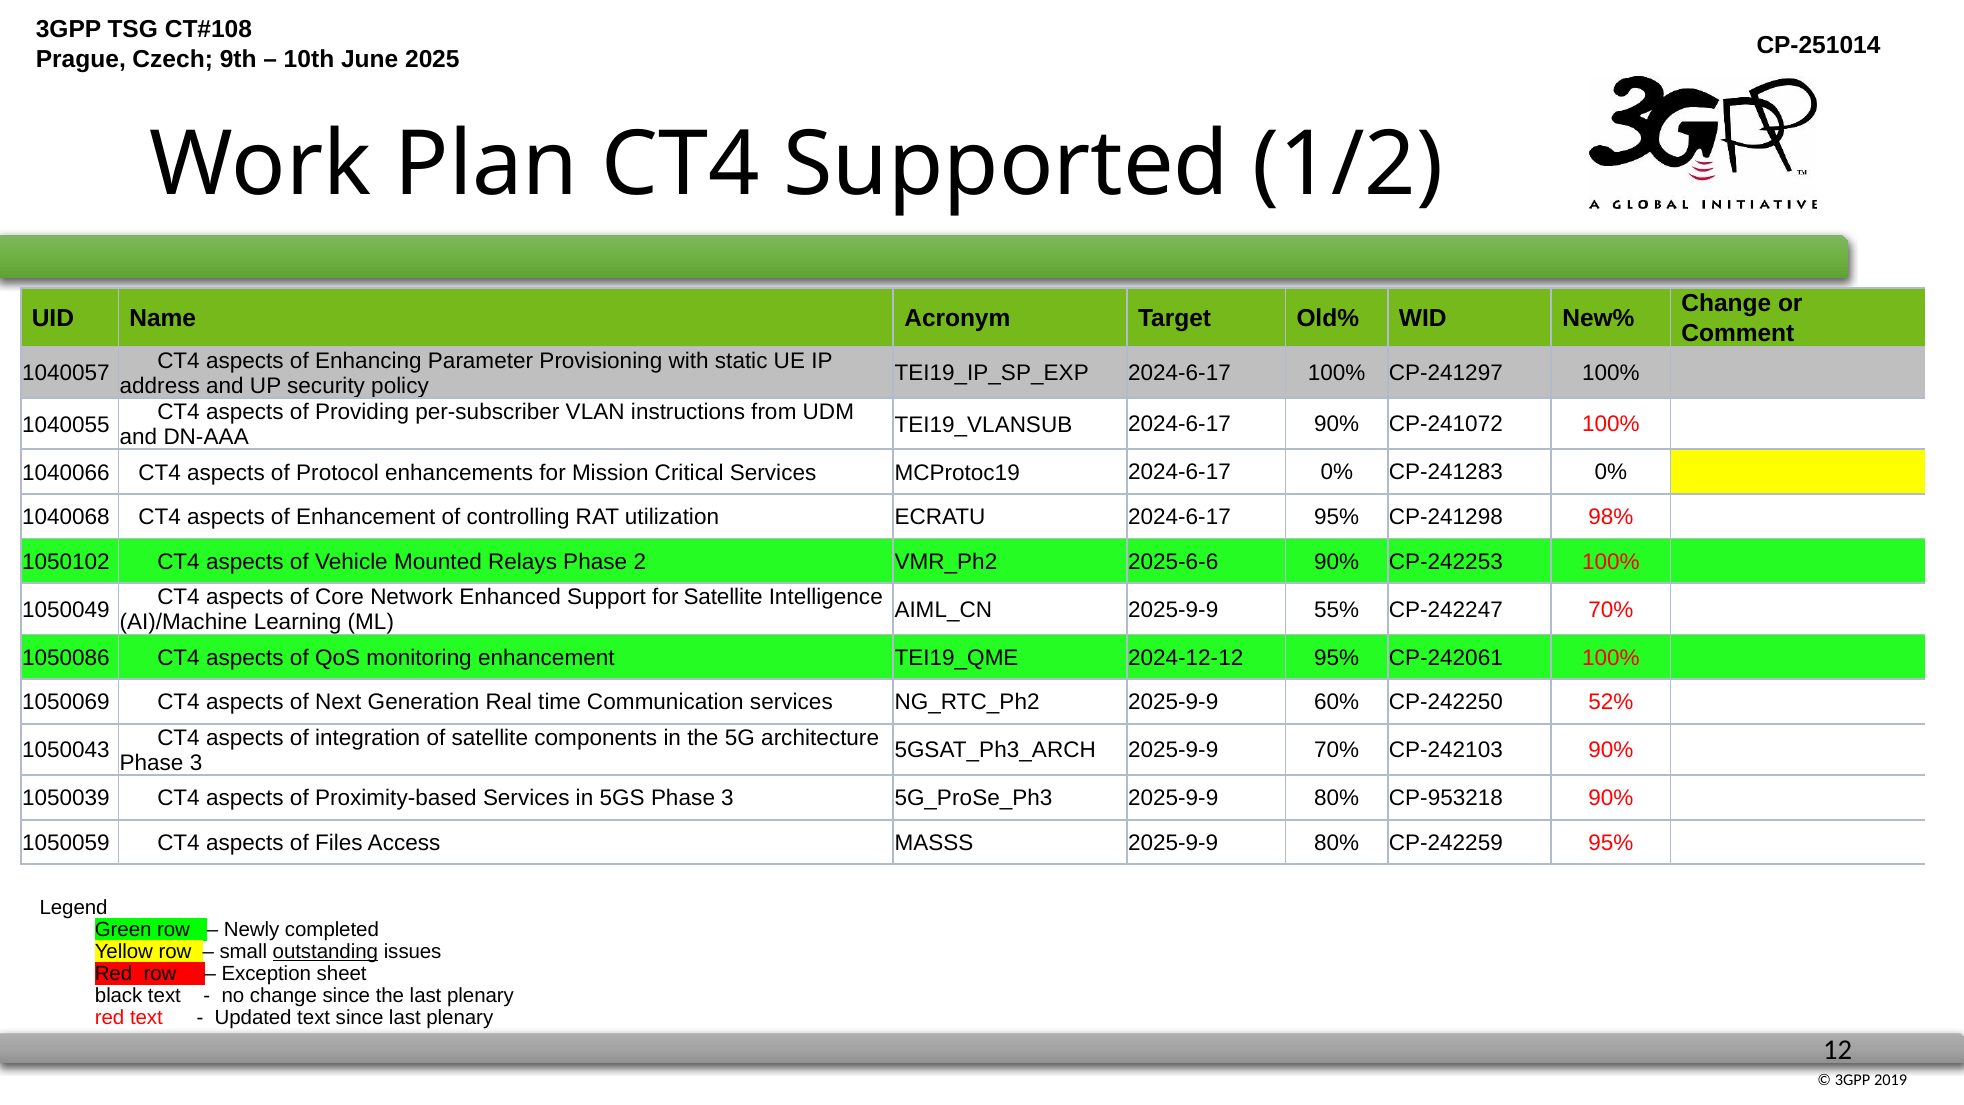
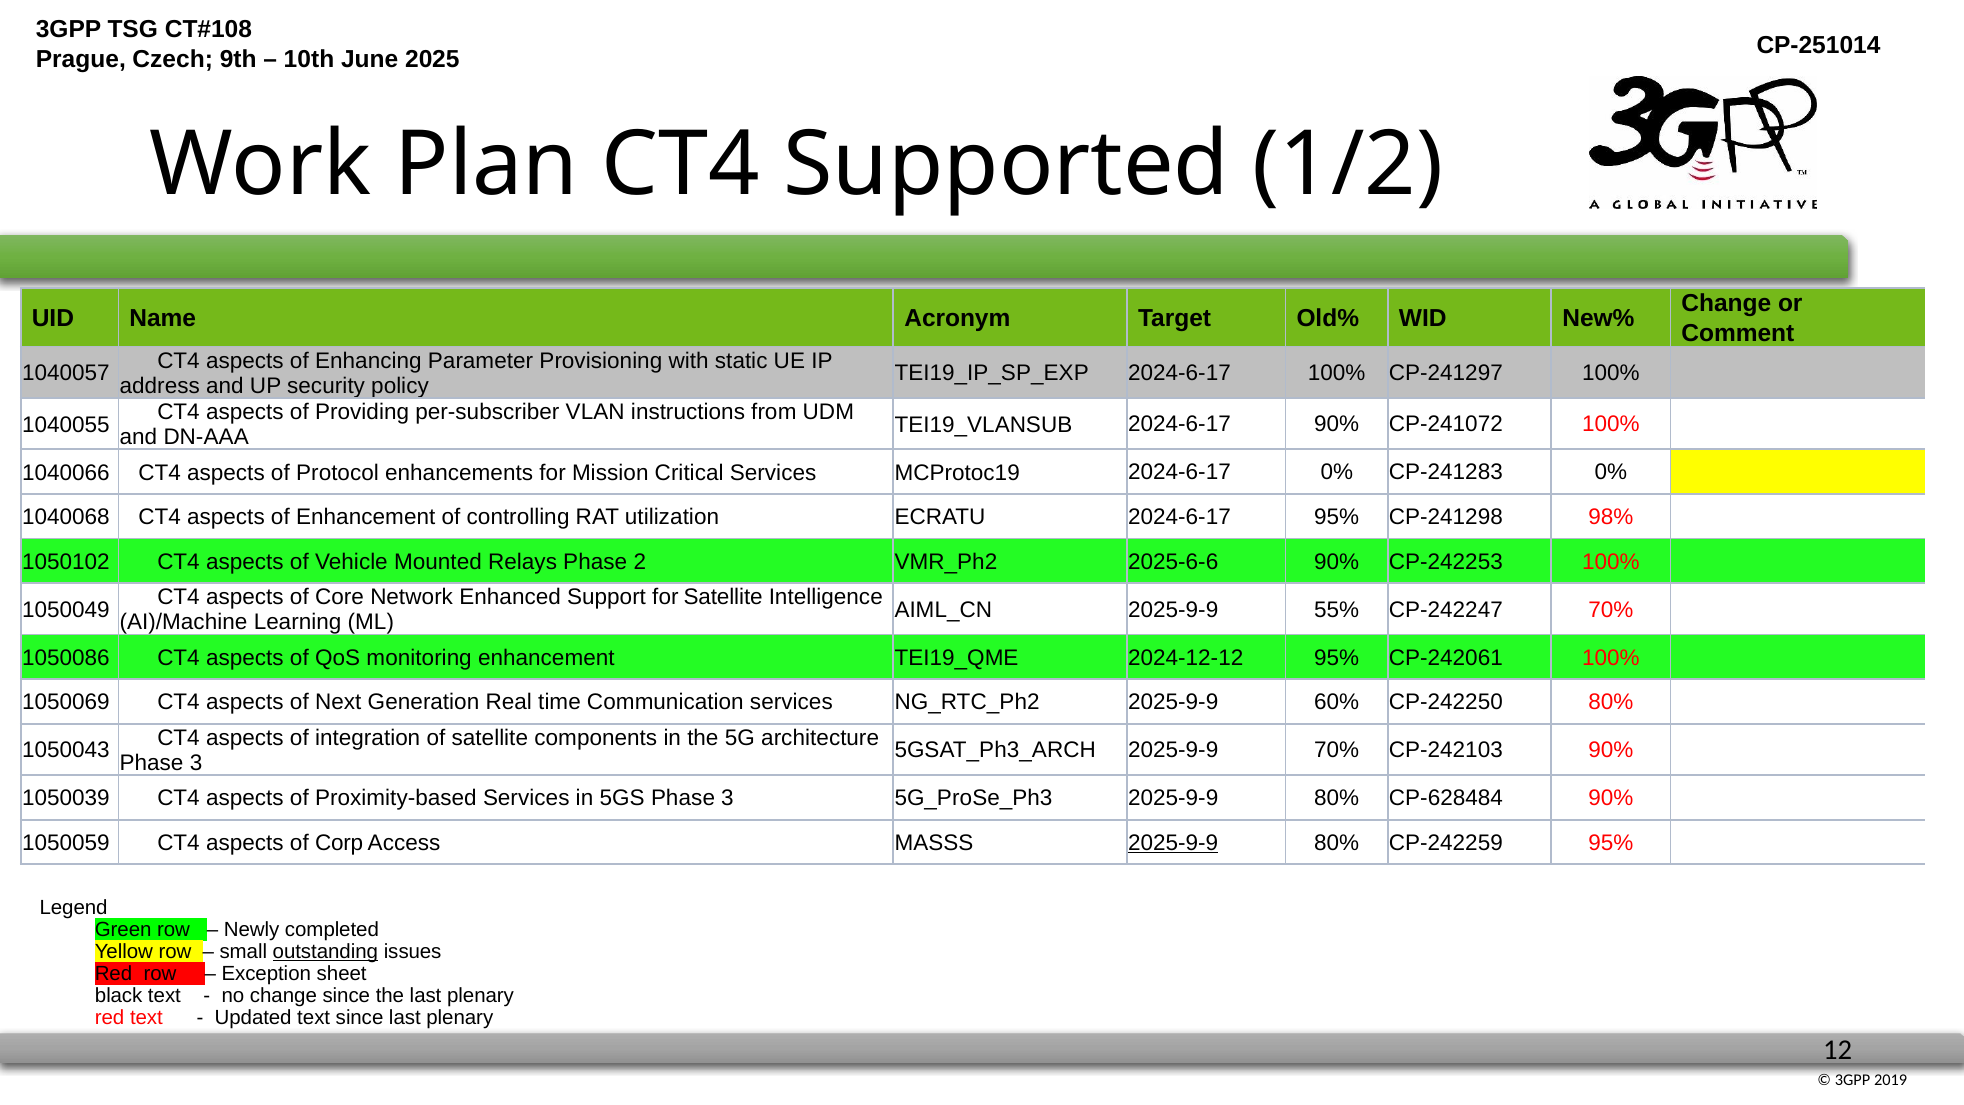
CP-242250 52%: 52% -> 80% (1611, 702)
CP-953218: CP-953218 -> CP-628484 (1446, 798)
Files: Files -> Corp (339, 843)
2025-9-9 underline: none -> present (1173, 843)
